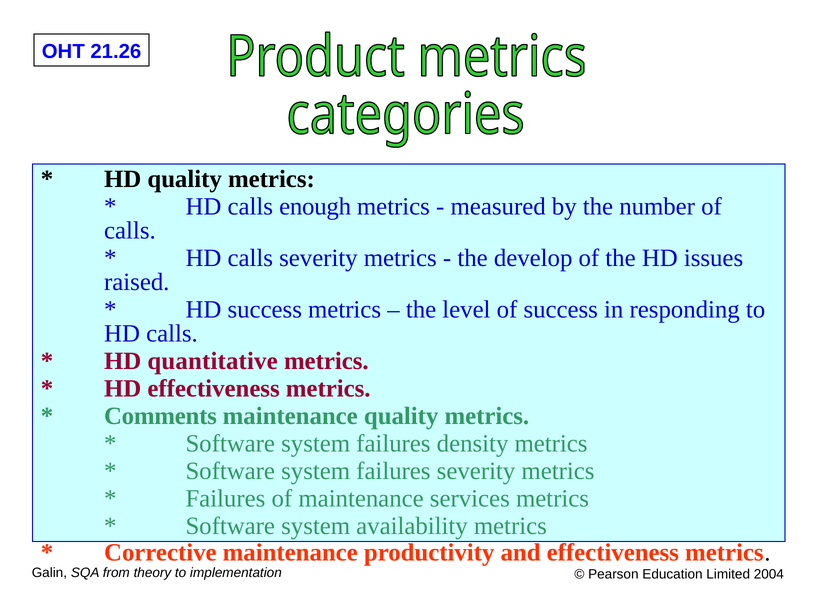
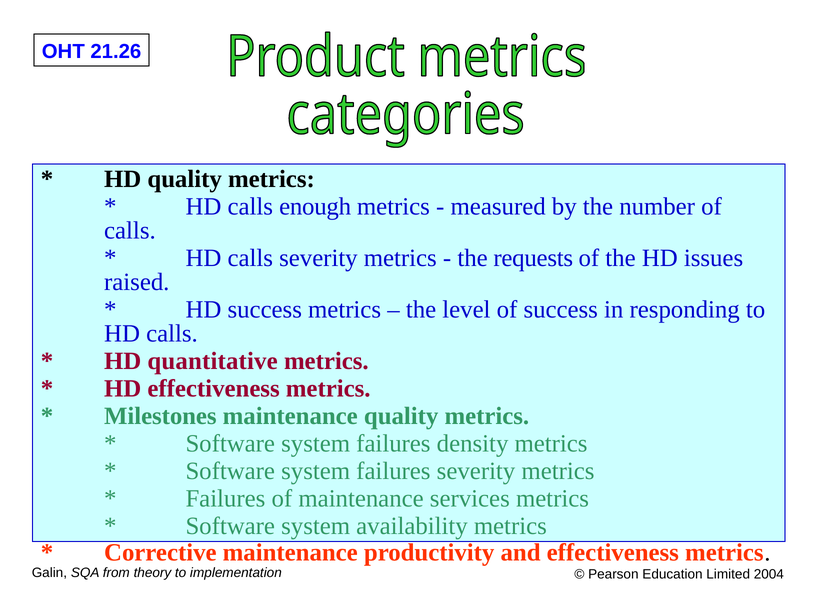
develop: develop -> requests (533, 258)
Comments: Comments -> Milestones (160, 416)
